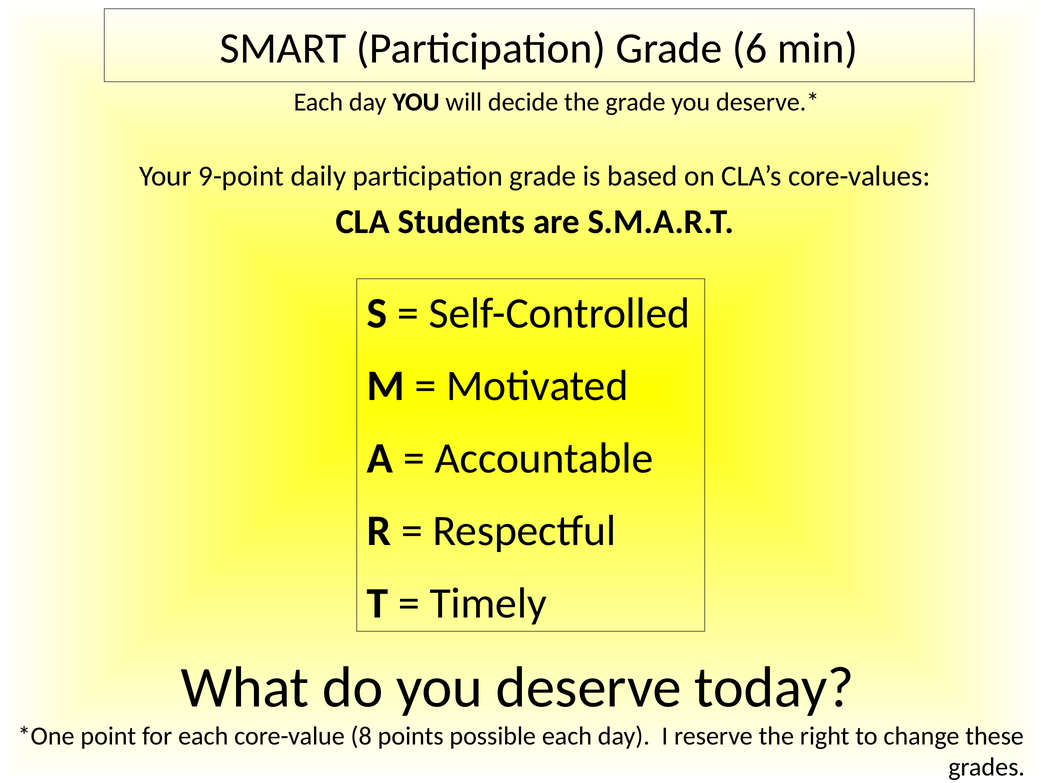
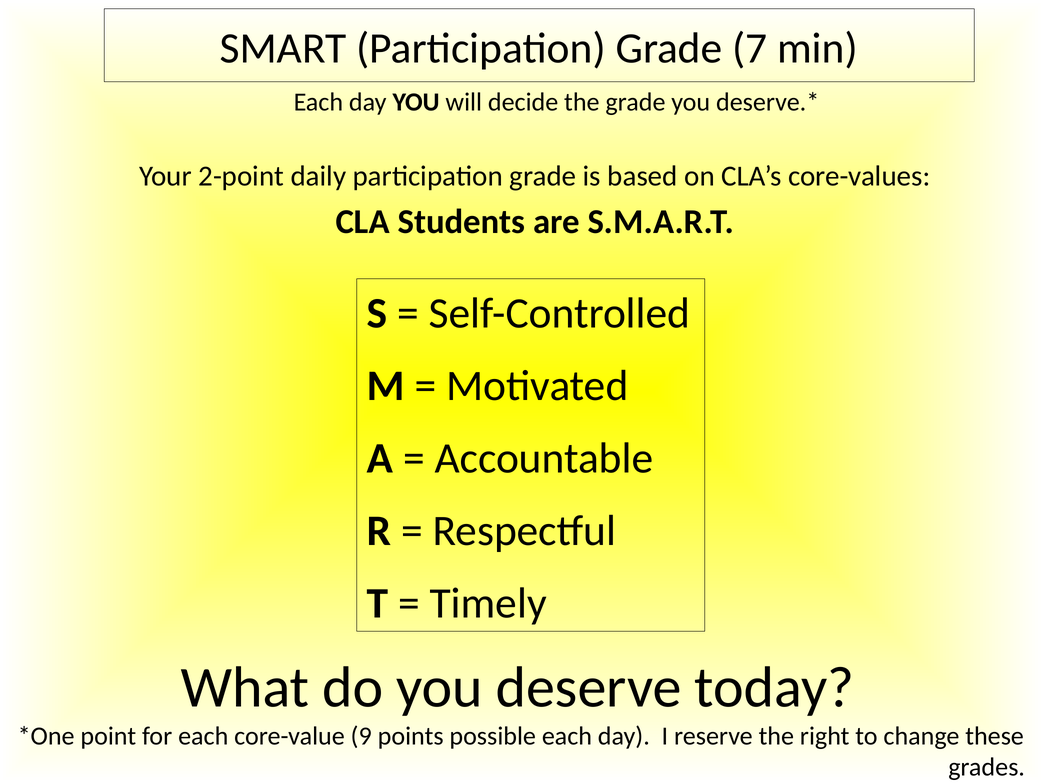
6: 6 -> 7 (750, 48)
9-point: 9-point -> 2-point (241, 176)
8: 8 -> 9 (361, 736)
